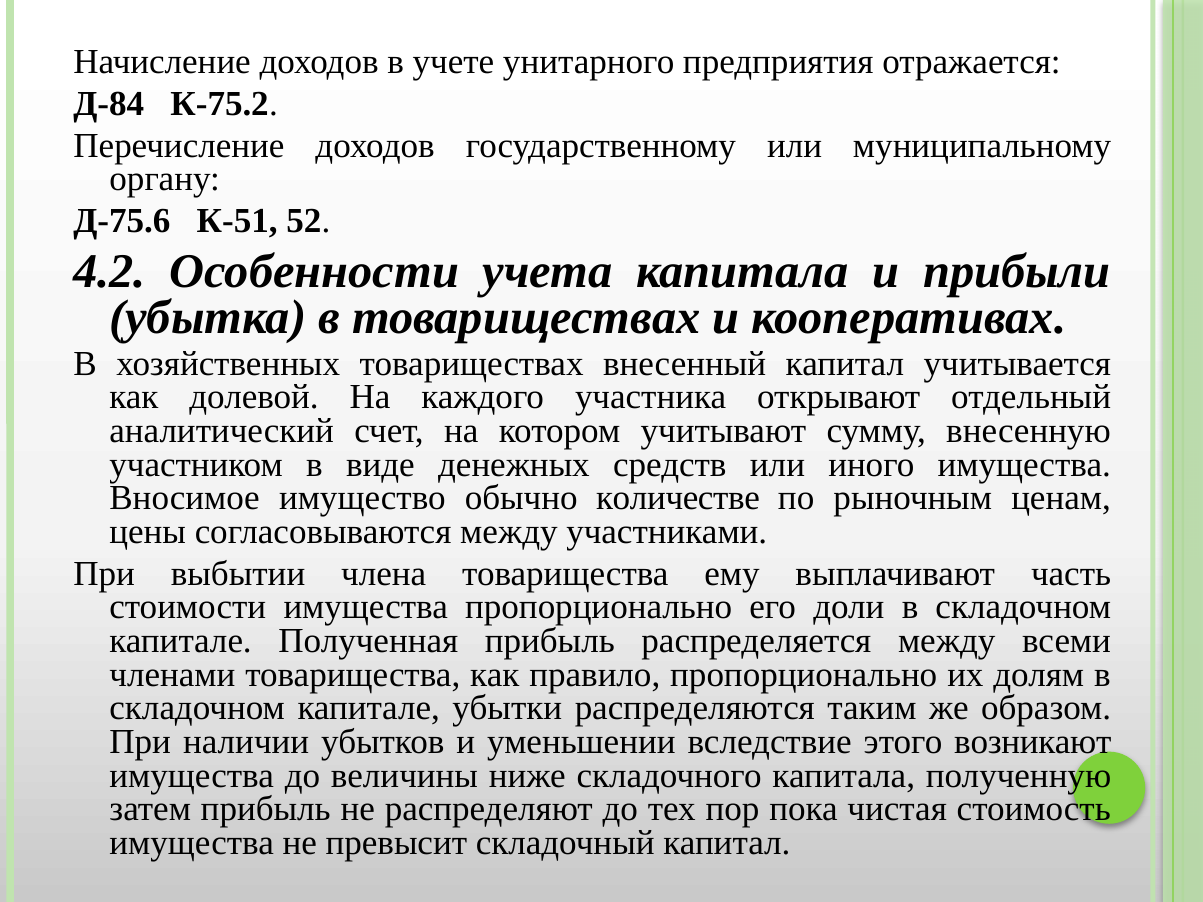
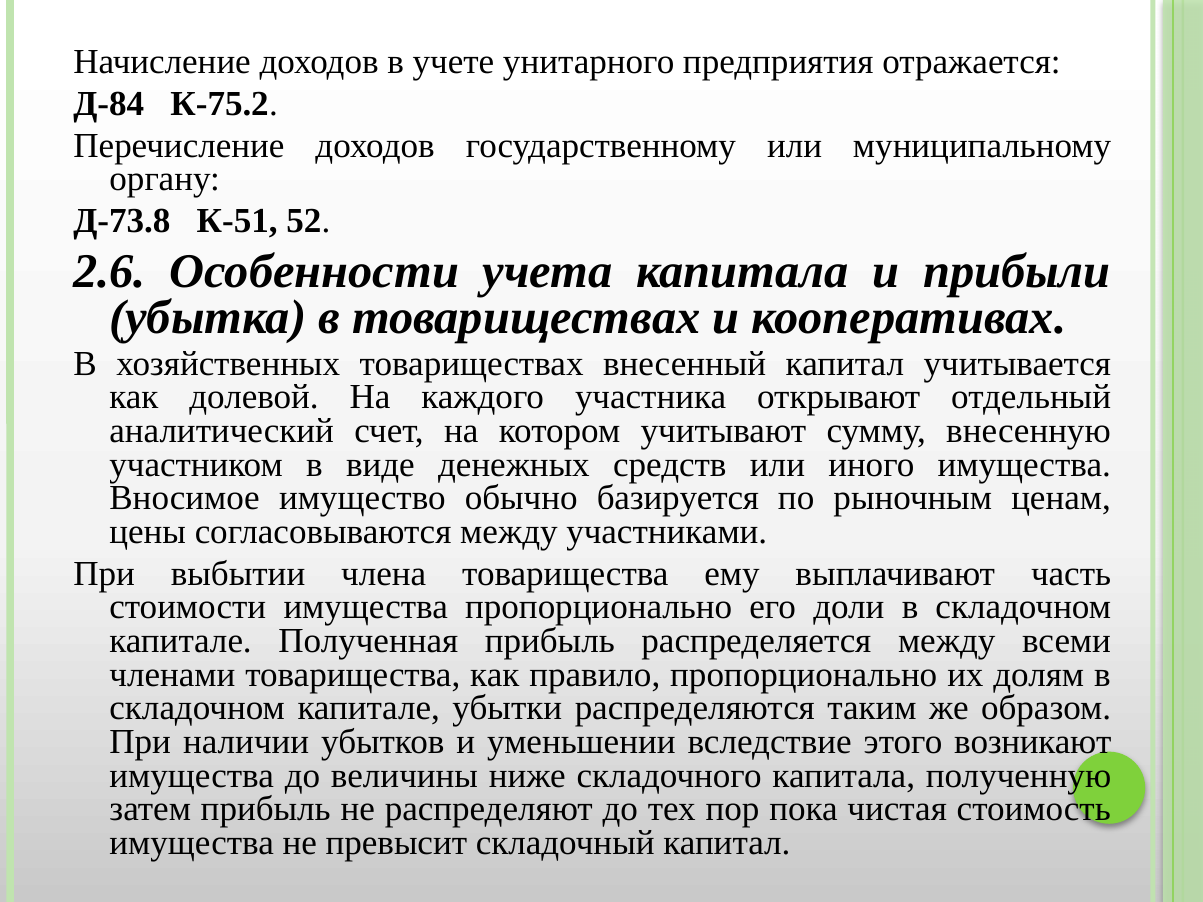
Д-75.6: Д-75.6 -> Д-73.8 (122, 221)
4.2: 4.2 -> 2.6 (110, 271)
количестве: количестве -> базируется (678, 498)
